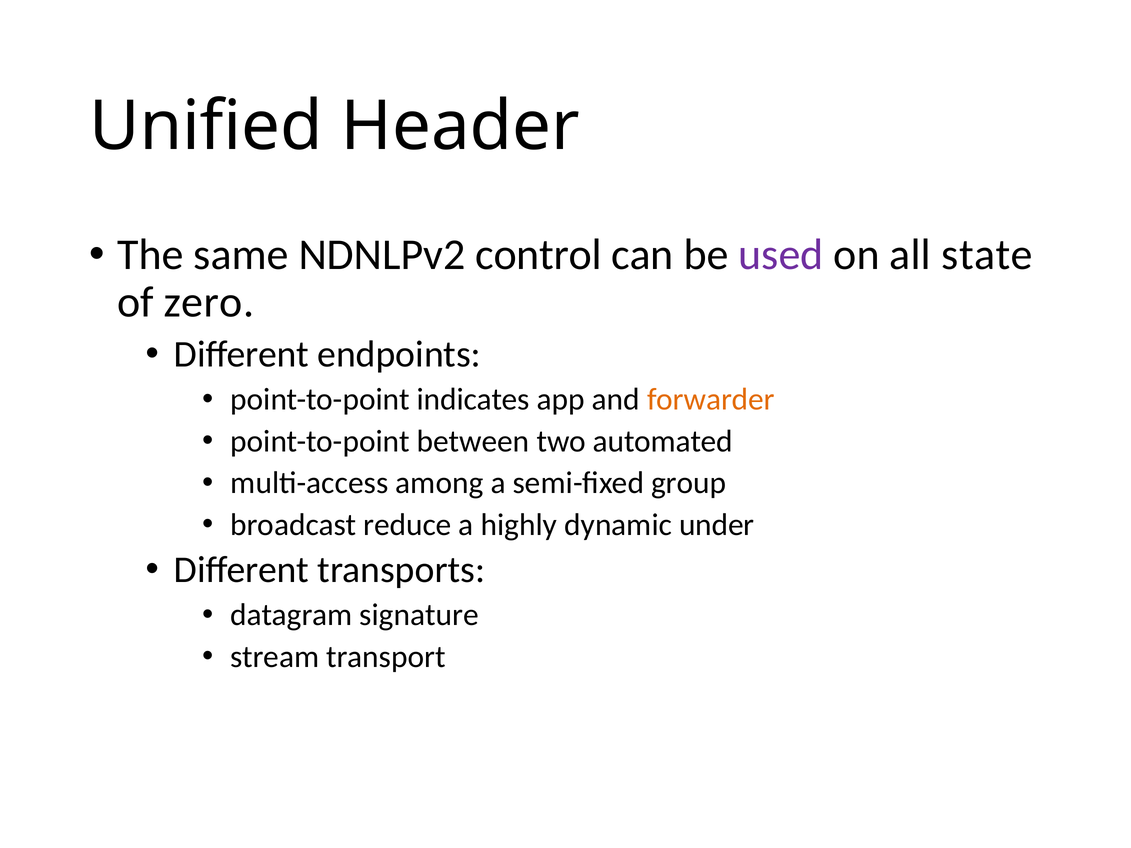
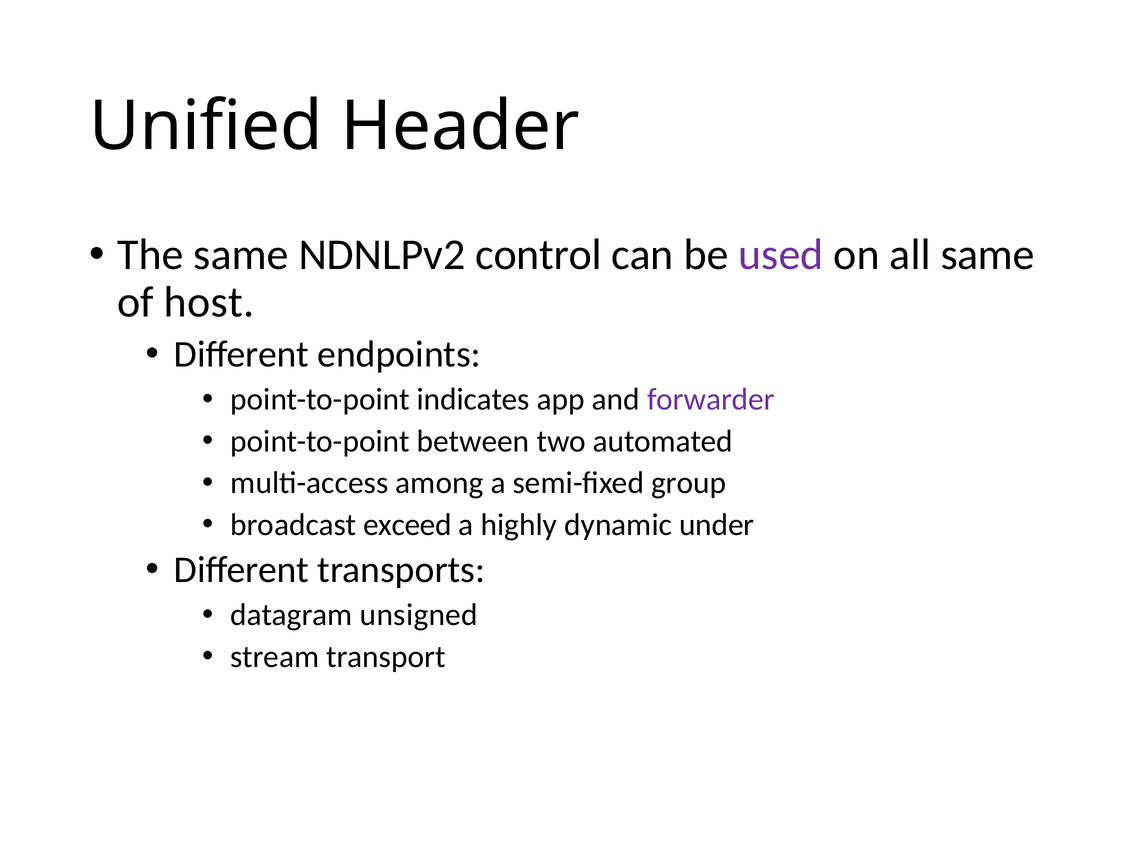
all state: state -> same (987, 255)
zero: zero -> host (209, 302)
forwarder colour: orange -> purple (711, 400)
reduce: reduce -> exceed (407, 525)
signature: signature -> unsigned (419, 615)
